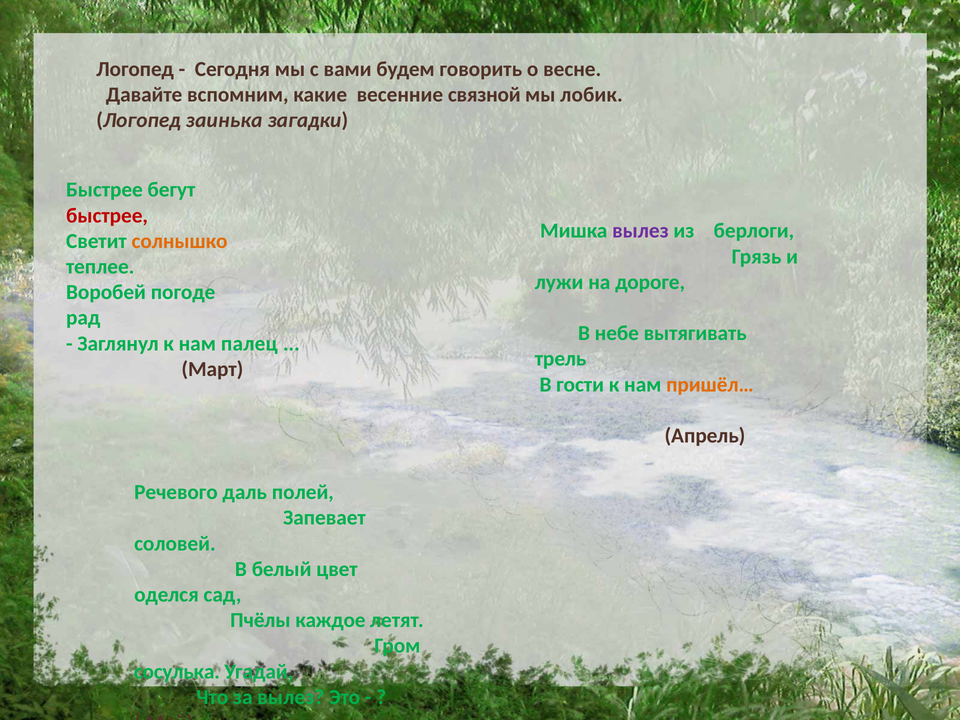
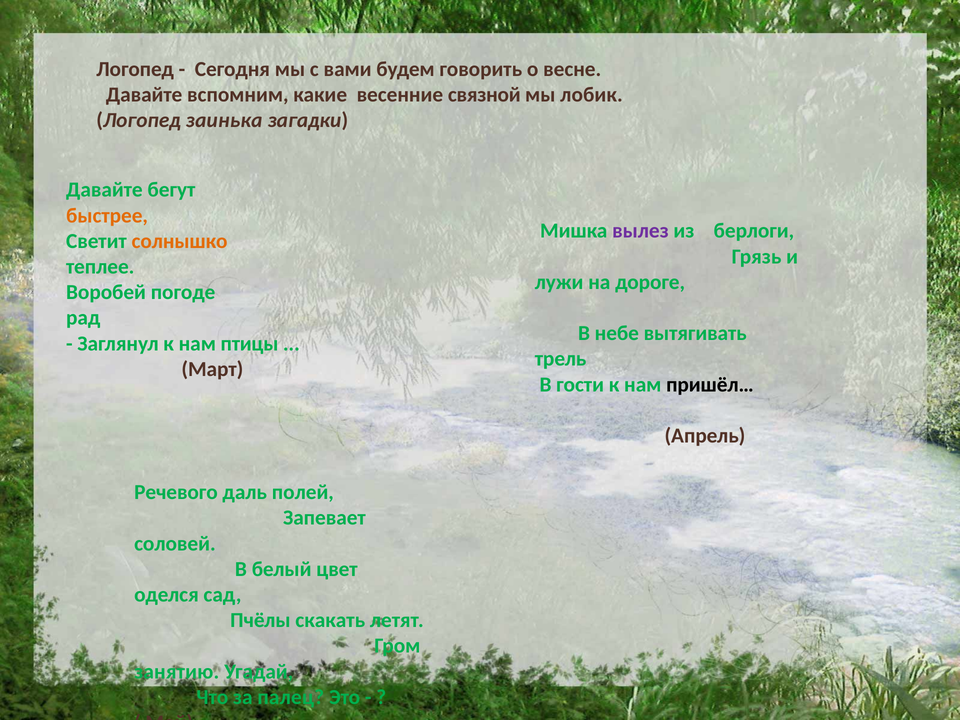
Быстрее: Быстрее -> Давайте (104, 190)
быстрее colour: red -> orange (107, 216)
палец: палец -> птицы (250, 343)
пришёл… colour: orange -> black (710, 385)
каждое: каждое -> скакать (330, 620)
сосулька: сосулька -> занятию (177, 671)
за вылез: вылез -> палец (291, 697)
